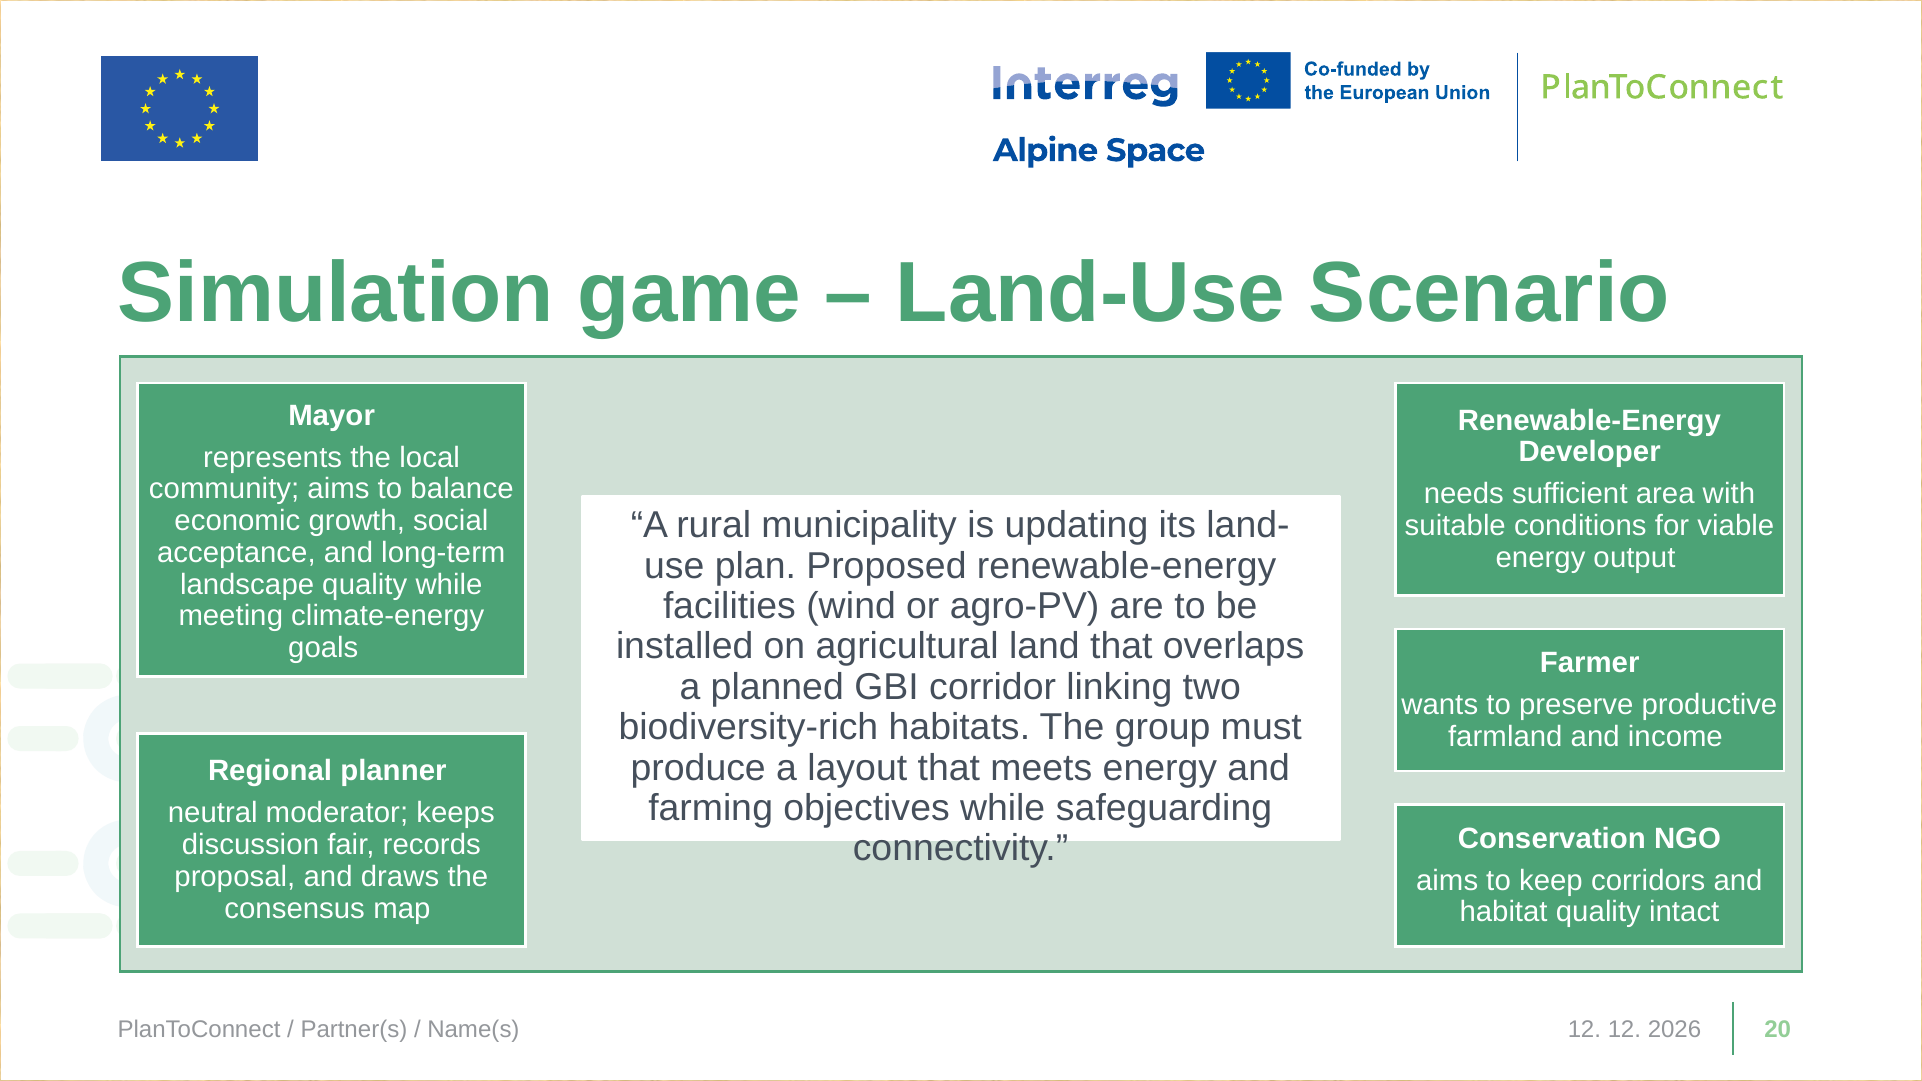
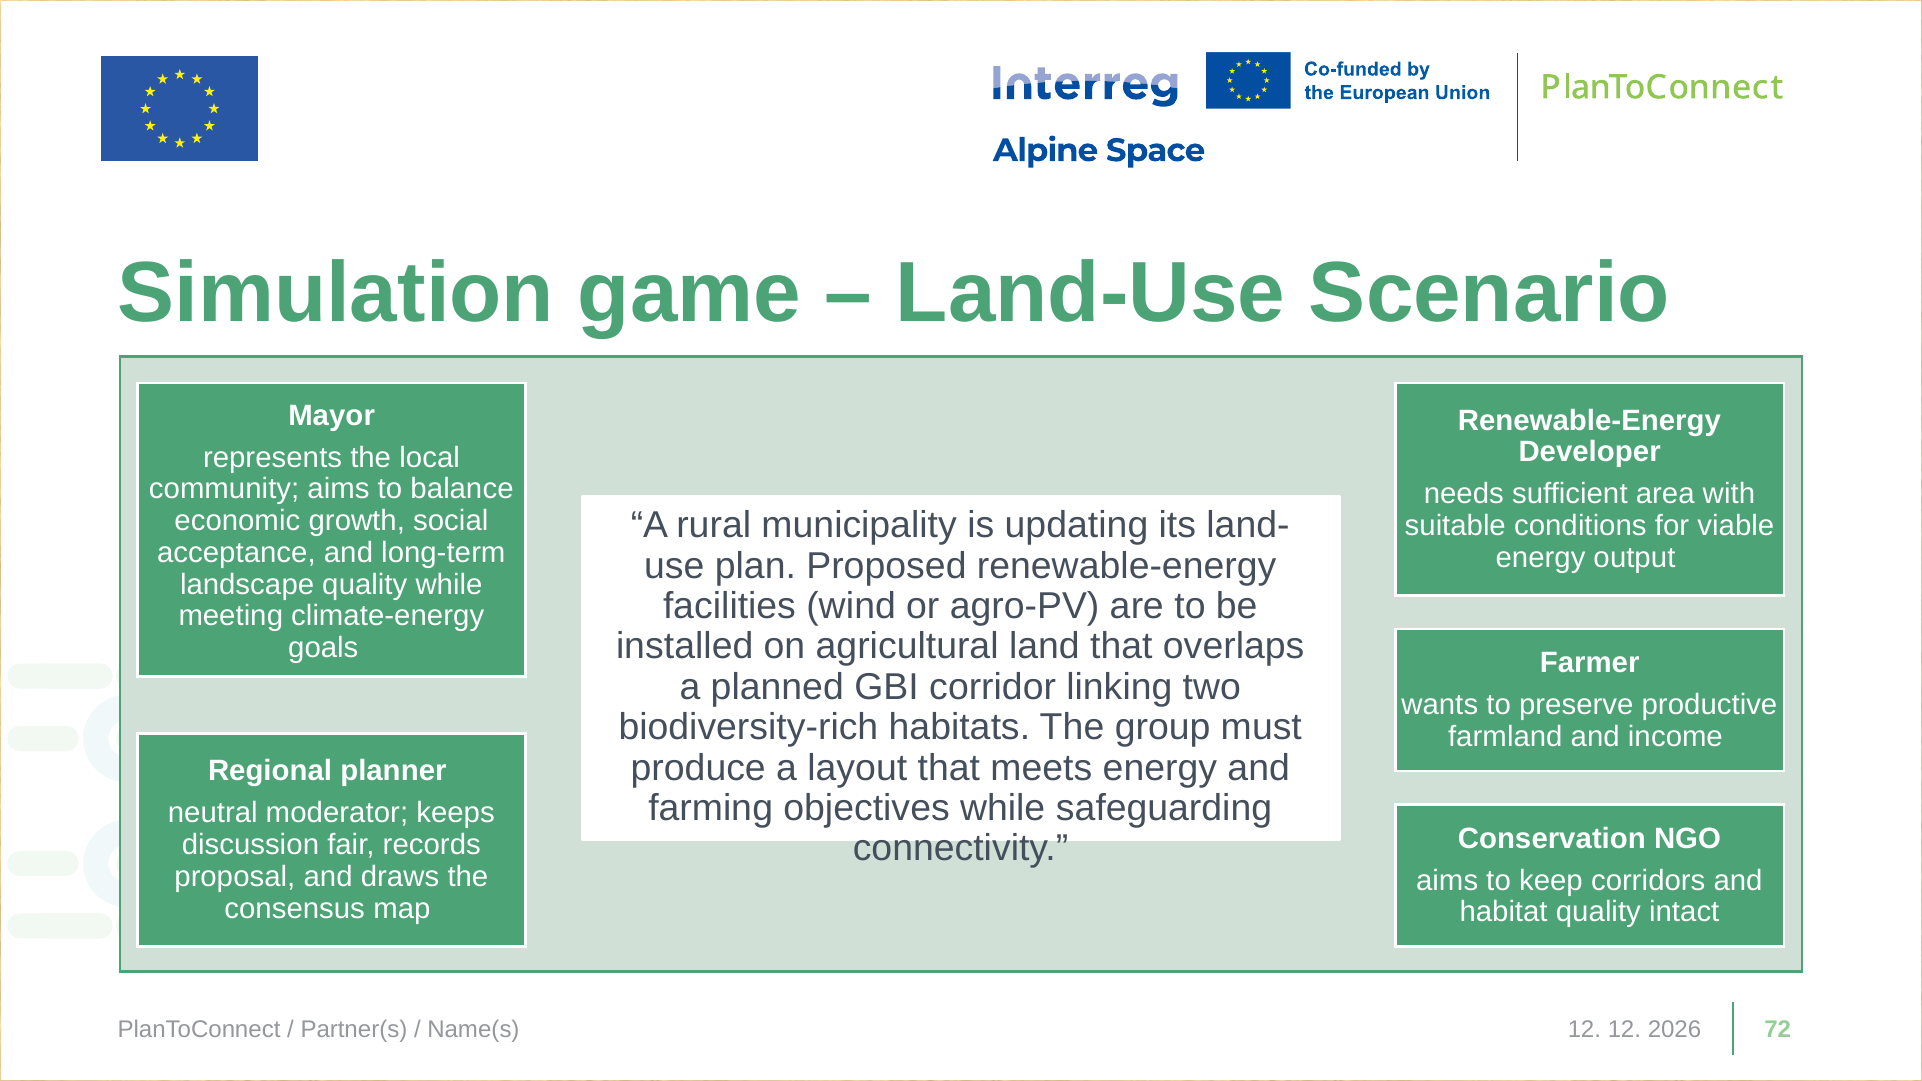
20: 20 -> 72 (1778, 1030)
